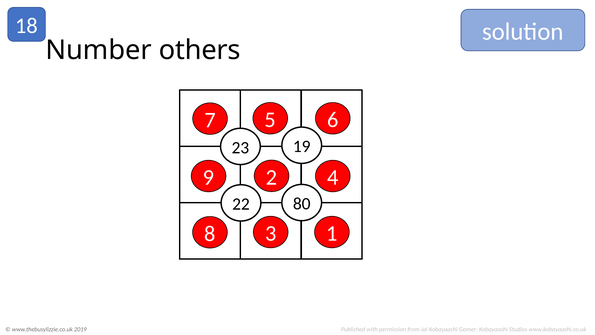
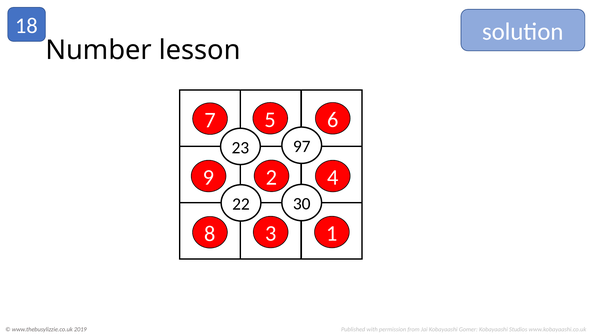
others: others -> lesson (200, 50)
19: 19 -> 97 (302, 146)
80: 80 -> 30 (302, 204)
